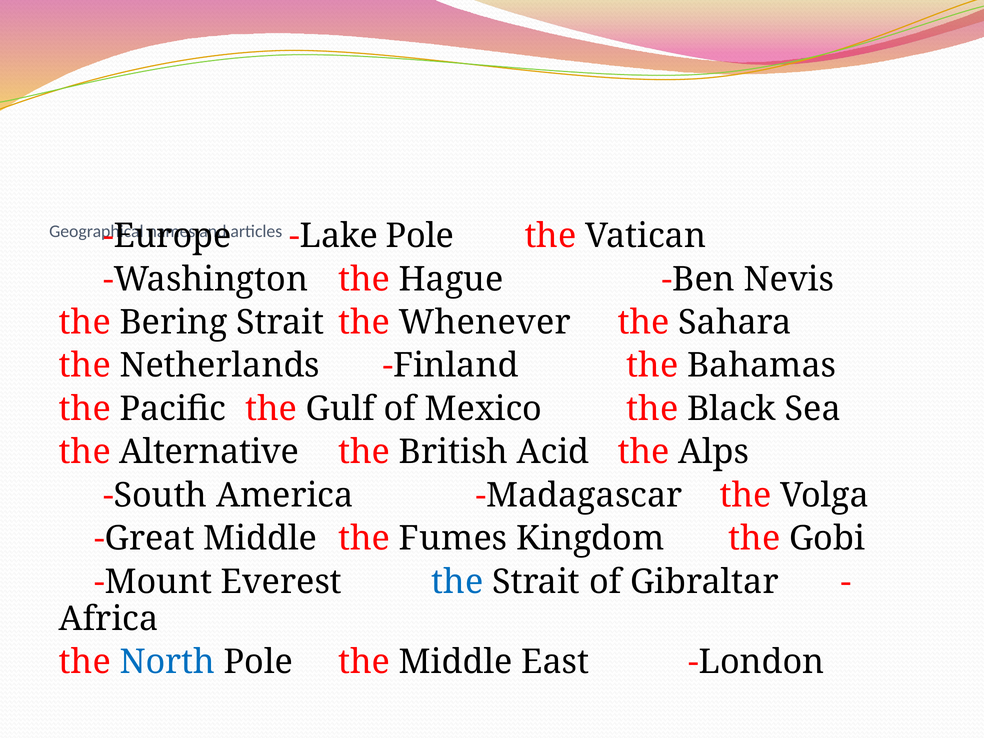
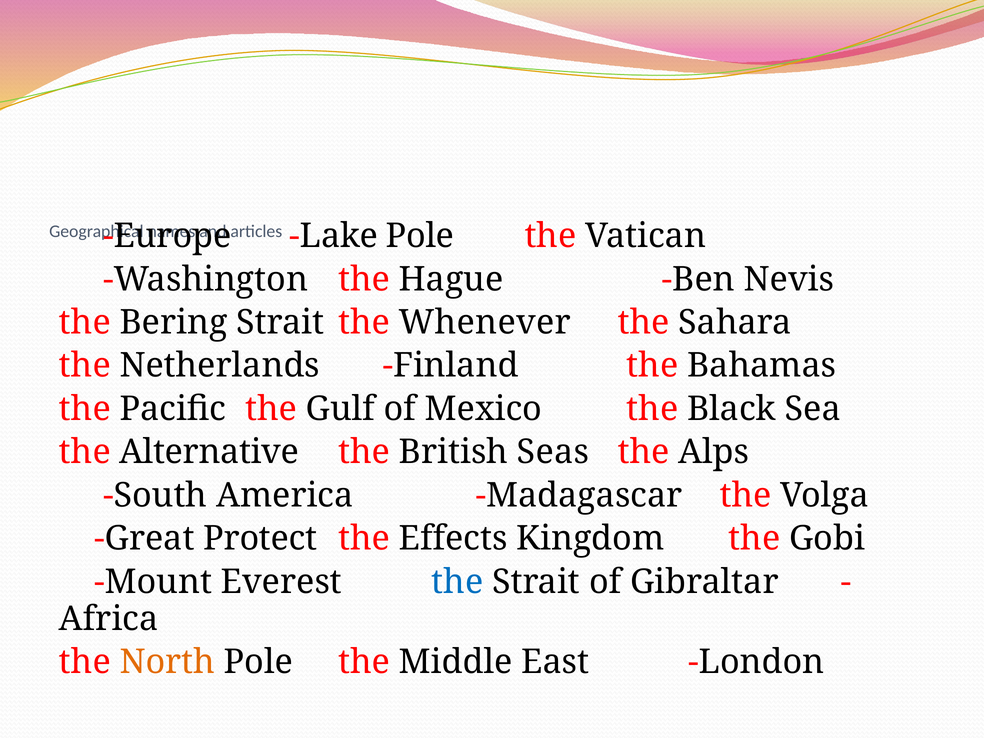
Acid: Acid -> Seas (553, 452)
Great Middle: Middle -> Protect (260, 539)
Fumes: Fumes -> Effects (453, 539)
North colour: blue -> orange (167, 662)
